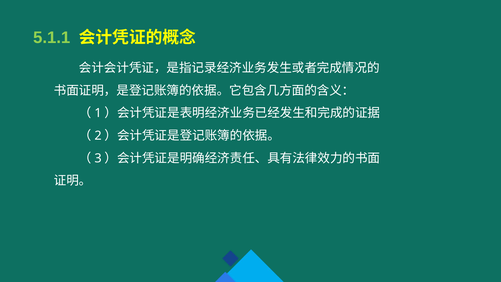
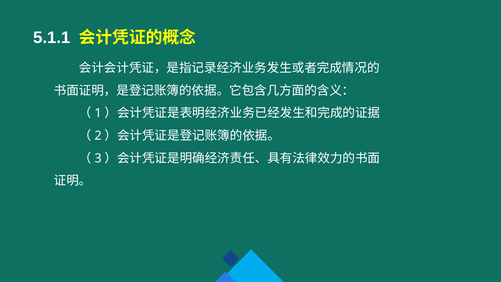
5.1.1 colour: light green -> white (52, 38)
